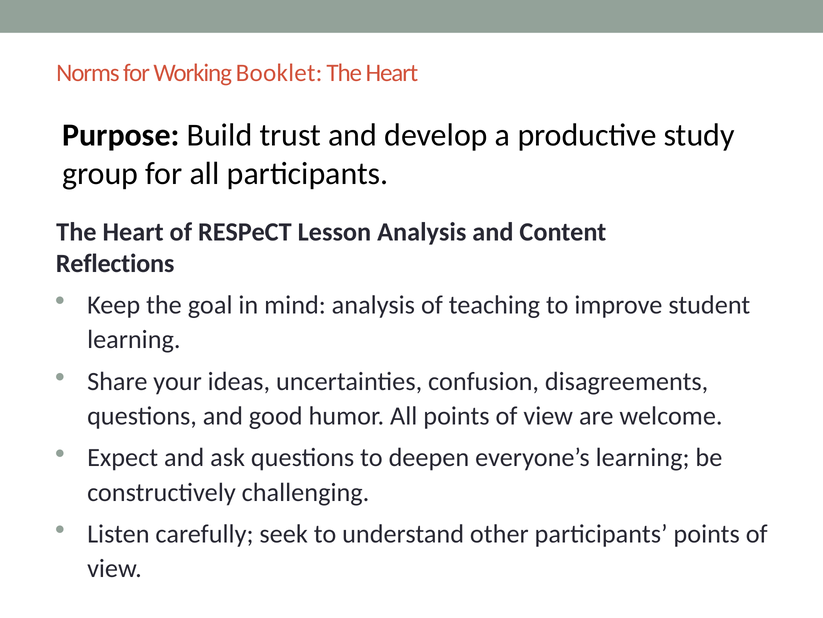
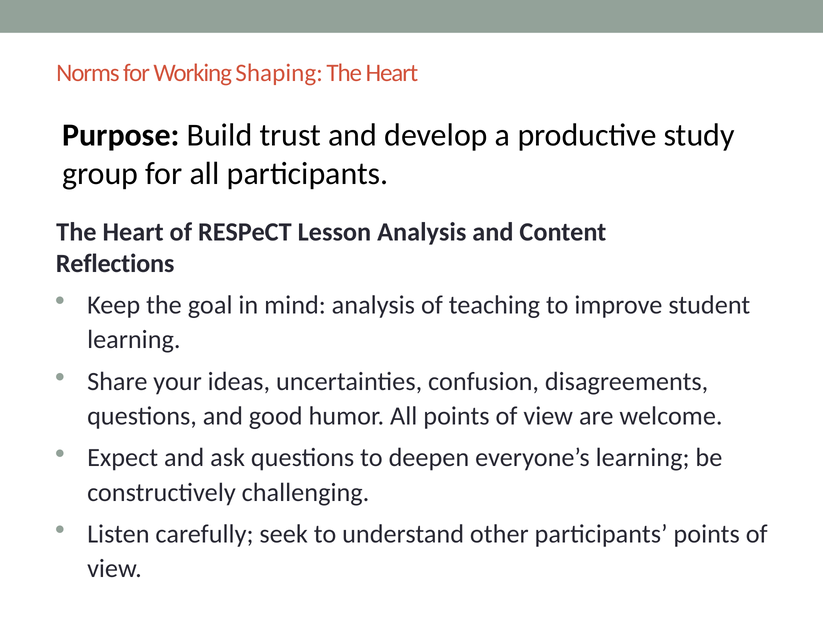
Booklet: Booklet -> Shaping (279, 73)
